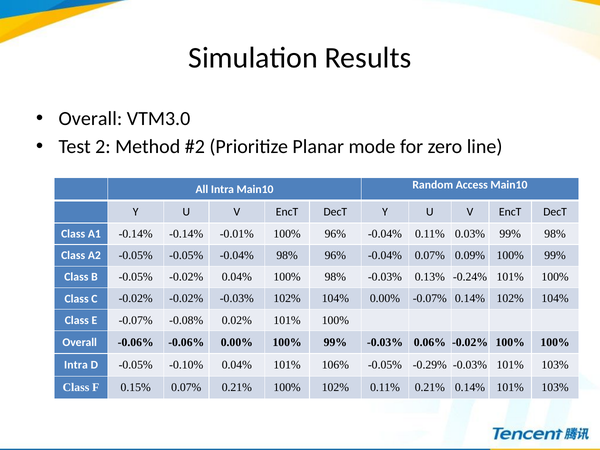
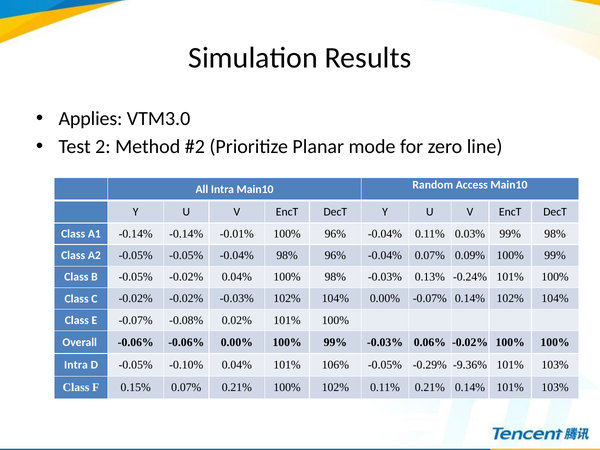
Overall: Overall -> Applies (90, 119)
-0.29% -0.03%: -0.03% -> -9.36% (470, 365)
